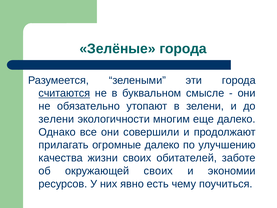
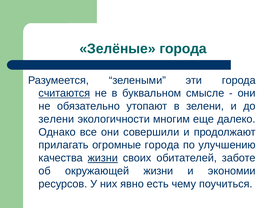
огромные далеко: далеко -> города (162, 145)
жизни underline: none -> present (103, 158)
окружающей своих: своих -> жизни (158, 171)
